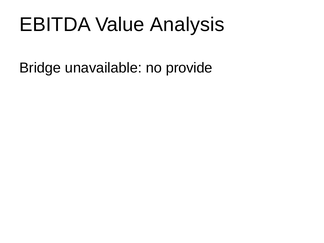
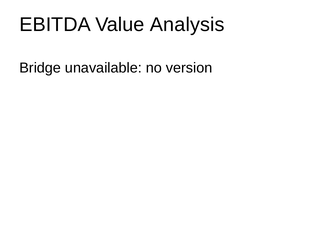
provide: provide -> version (189, 68)
